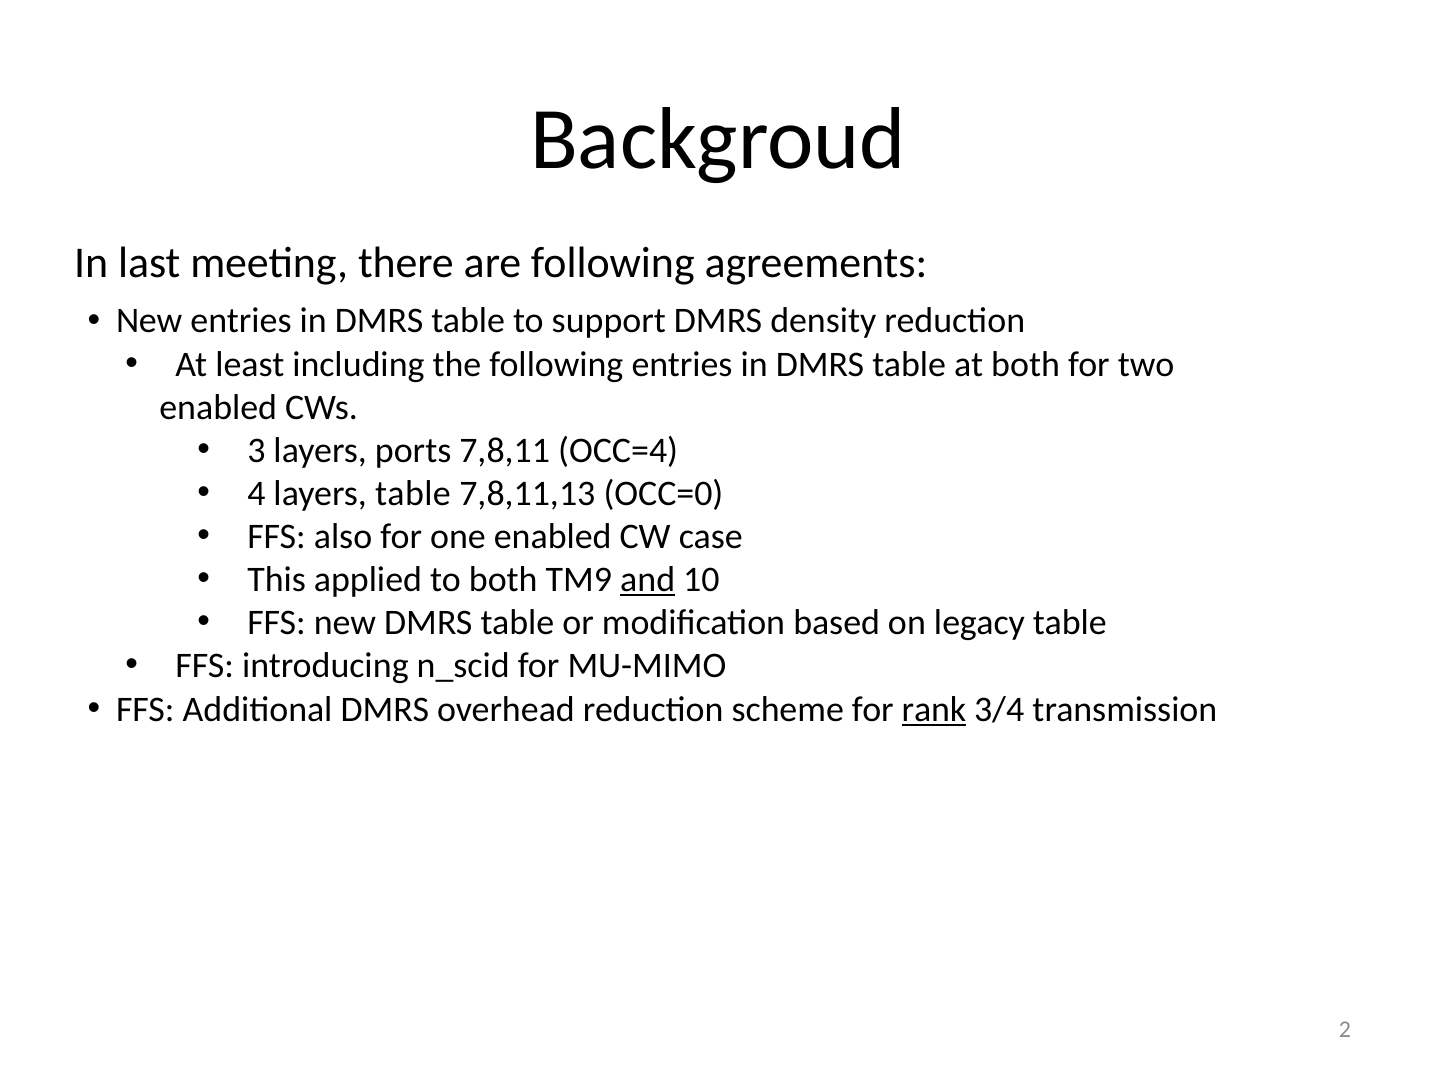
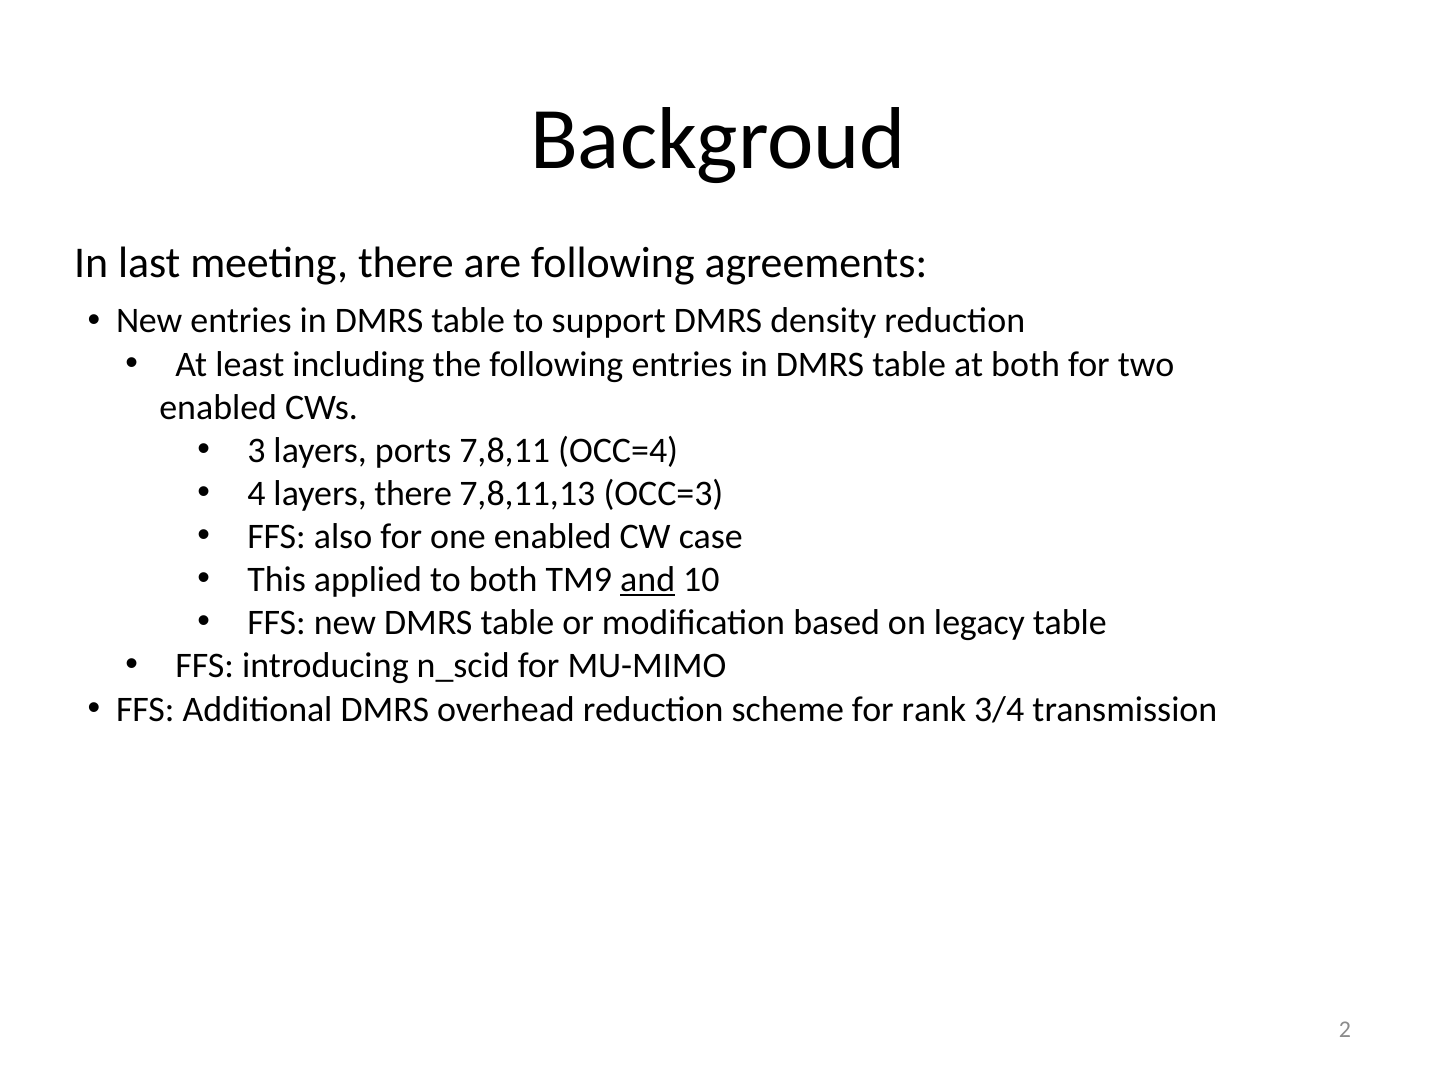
layers table: table -> there (413, 493)
OCC=0: OCC=0 -> OCC=3 (663, 493)
rank underline: present -> none (934, 709)
